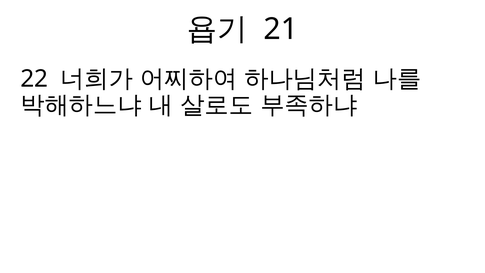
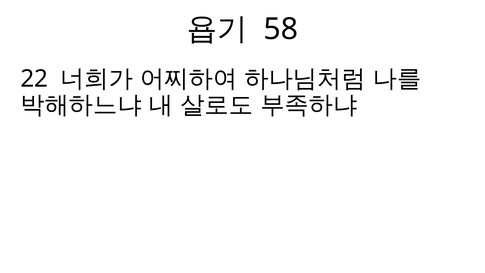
21: 21 -> 58 (281, 29)
